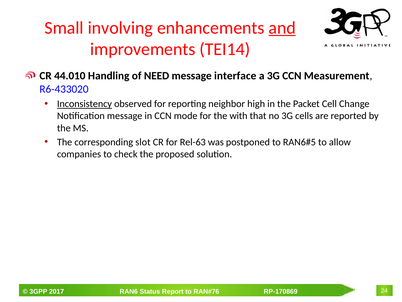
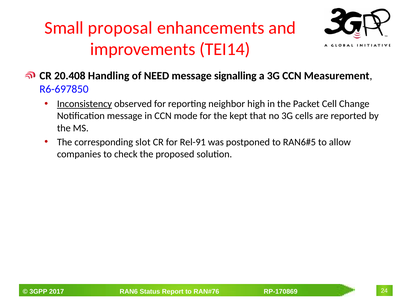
involving: involving -> proposal (120, 28)
and underline: present -> none (282, 28)
44.010: 44.010 -> 20.408 (70, 76)
interface: interface -> signalling (235, 76)
R6-433020: R6-433020 -> R6-697850 (64, 89)
with: with -> kept (239, 116)
Rel-63: Rel-63 -> Rel-91 (193, 142)
